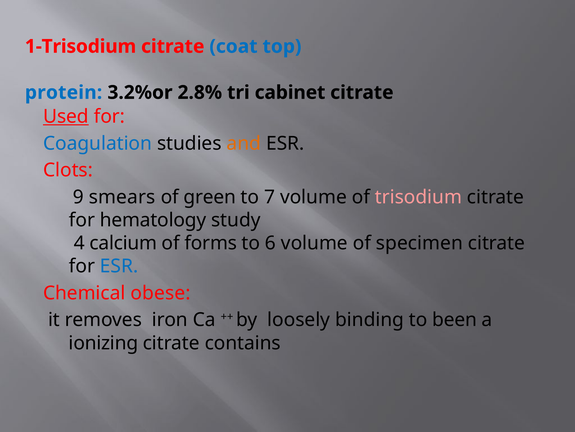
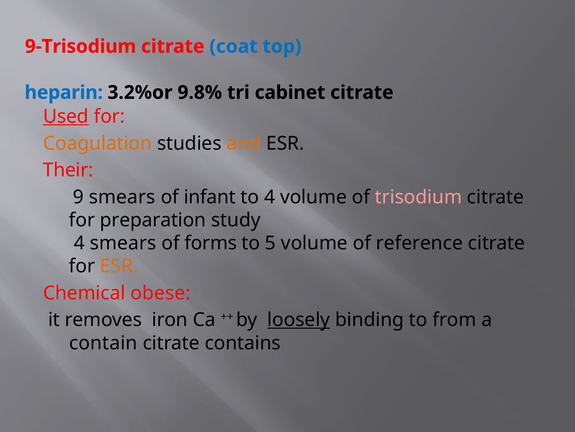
1-Trisodium: 1-Trisodium -> 9-Trisodium (81, 46)
protein: protein -> heparin (64, 92)
2.8%: 2.8% -> 9.8% (200, 92)
Coagulation colour: blue -> orange (98, 143)
Clots: Clots -> Their (68, 170)
green: green -> infant (210, 197)
to 7: 7 -> 4 (270, 197)
hematology: hematology -> preparation (153, 220)
4 calcium: calcium -> smears (123, 243)
6: 6 -> 5 (270, 243)
specimen: specimen -> reference (419, 243)
ESR colour: blue -> orange (119, 266)
loosely underline: none -> present (299, 319)
been: been -> from (454, 319)
ionizing: ionizing -> contain (103, 342)
